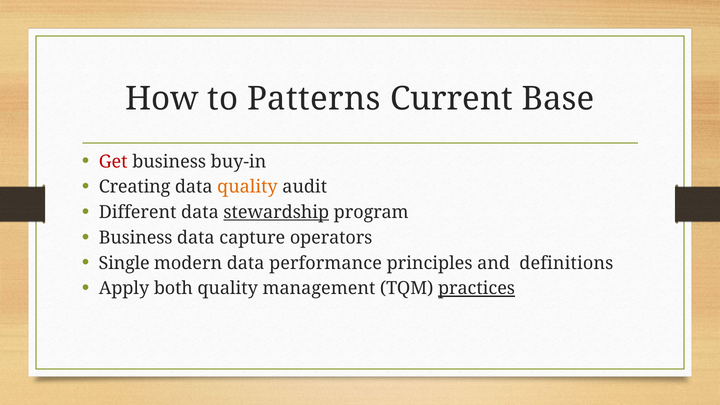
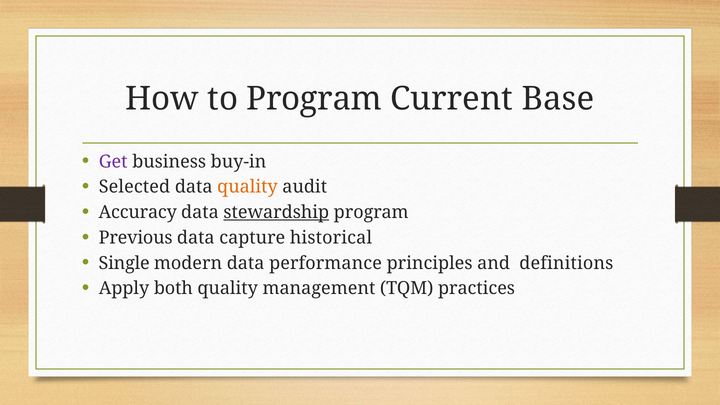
to Patterns: Patterns -> Program (314, 99)
Get colour: red -> purple (113, 162)
Creating: Creating -> Selected (134, 187)
Different: Different -> Accuracy (138, 212)
Business: Business -> Previous (136, 238)
operators: operators -> historical (331, 238)
practices underline: present -> none (477, 289)
